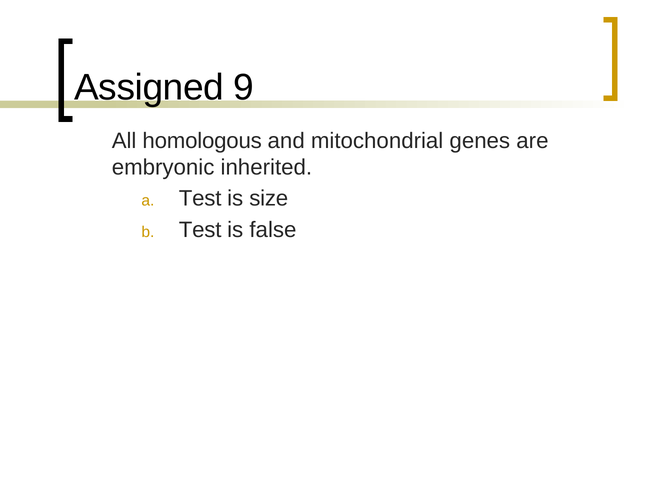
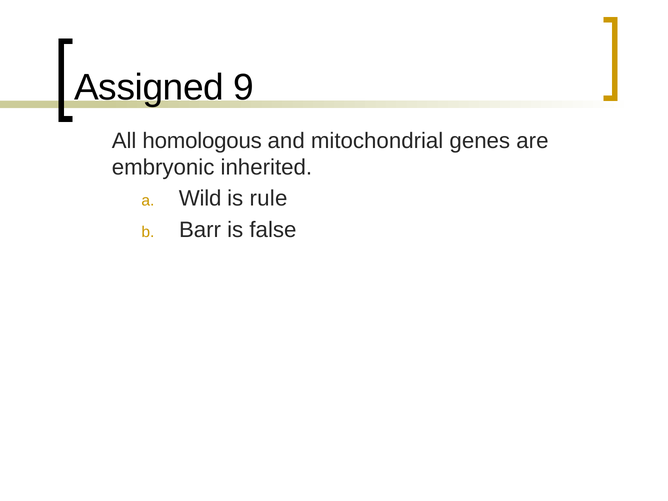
Test: Test -> Wild (200, 199)
size: size -> rule (269, 199)
Test: Test -> Barr (200, 230)
